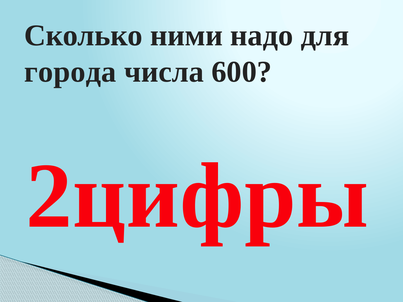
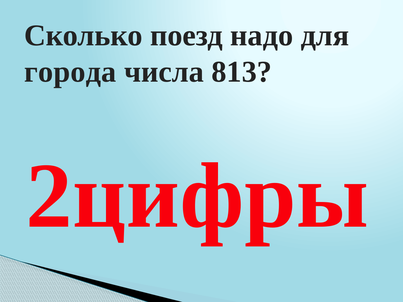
ними: ними -> поезд (187, 36)
600: 600 -> 813 (242, 72)
